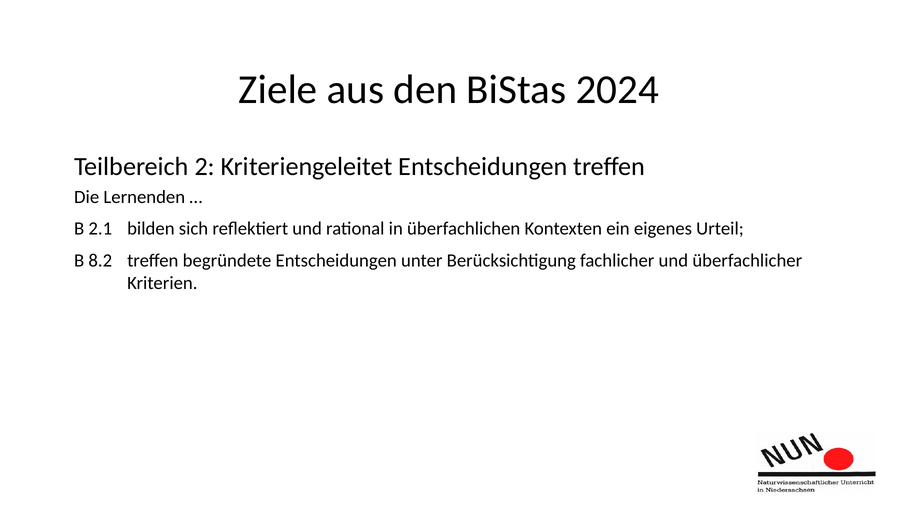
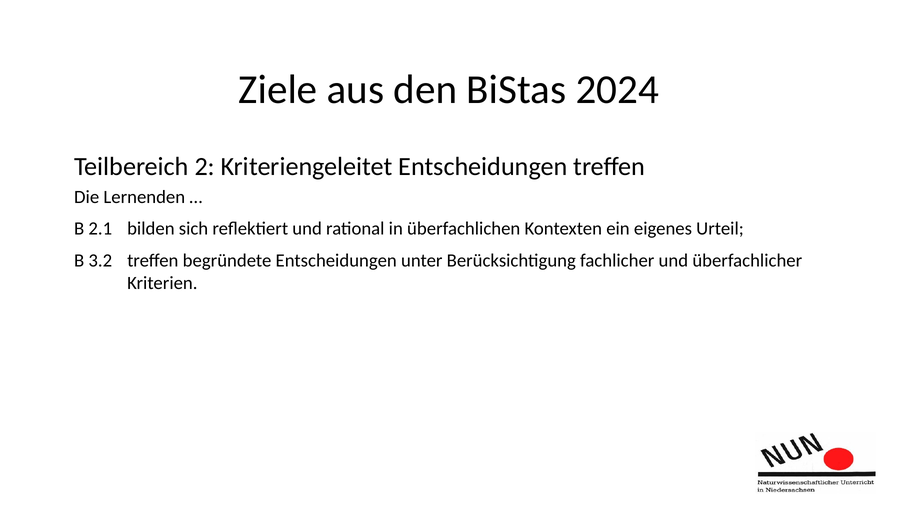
8.2: 8.2 -> 3.2 (100, 261)
